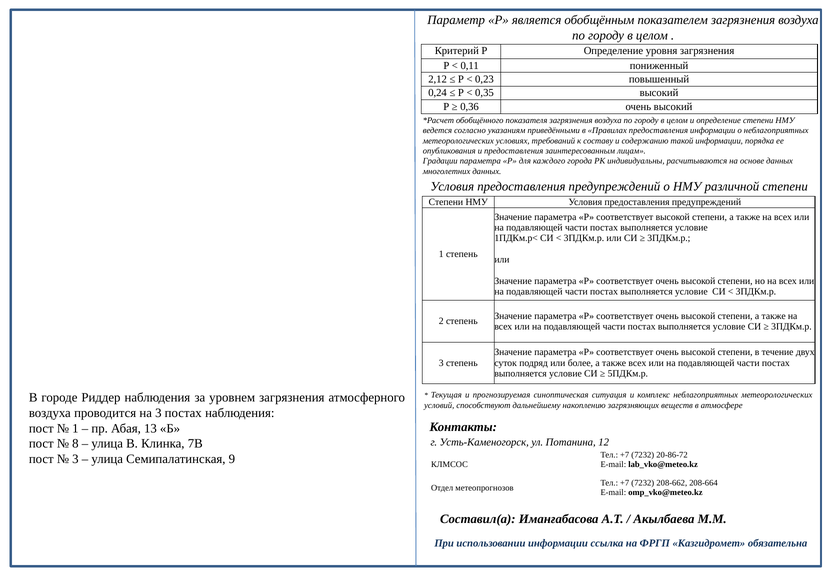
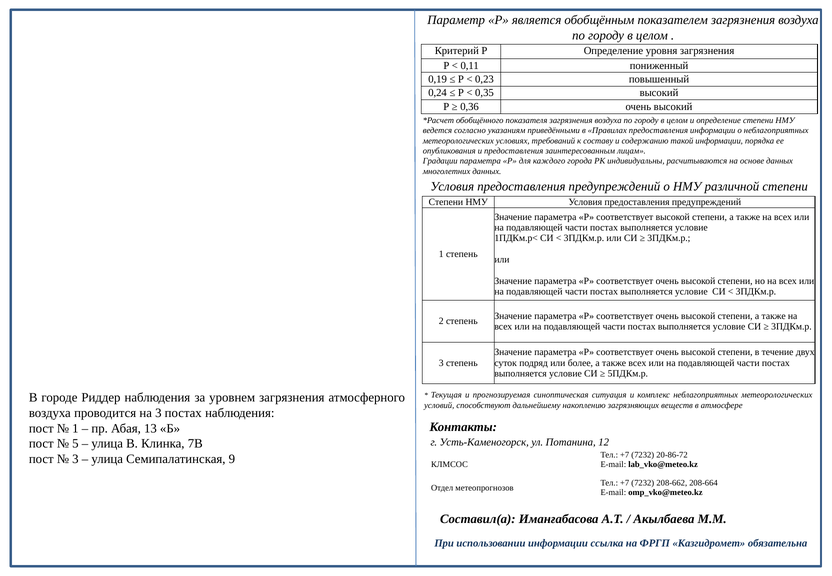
2,12: 2,12 -> 0,19 (438, 79)
8: 8 -> 5 (75, 444)
